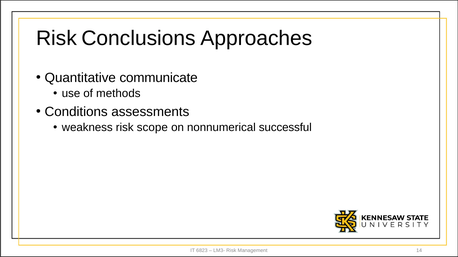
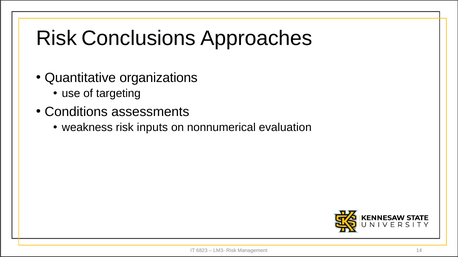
communicate: communicate -> organizations (159, 78)
methods: methods -> targeting (118, 94)
scope: scope -> inputs (152, 128)
successful: successful -> evaluation (285, 128)
